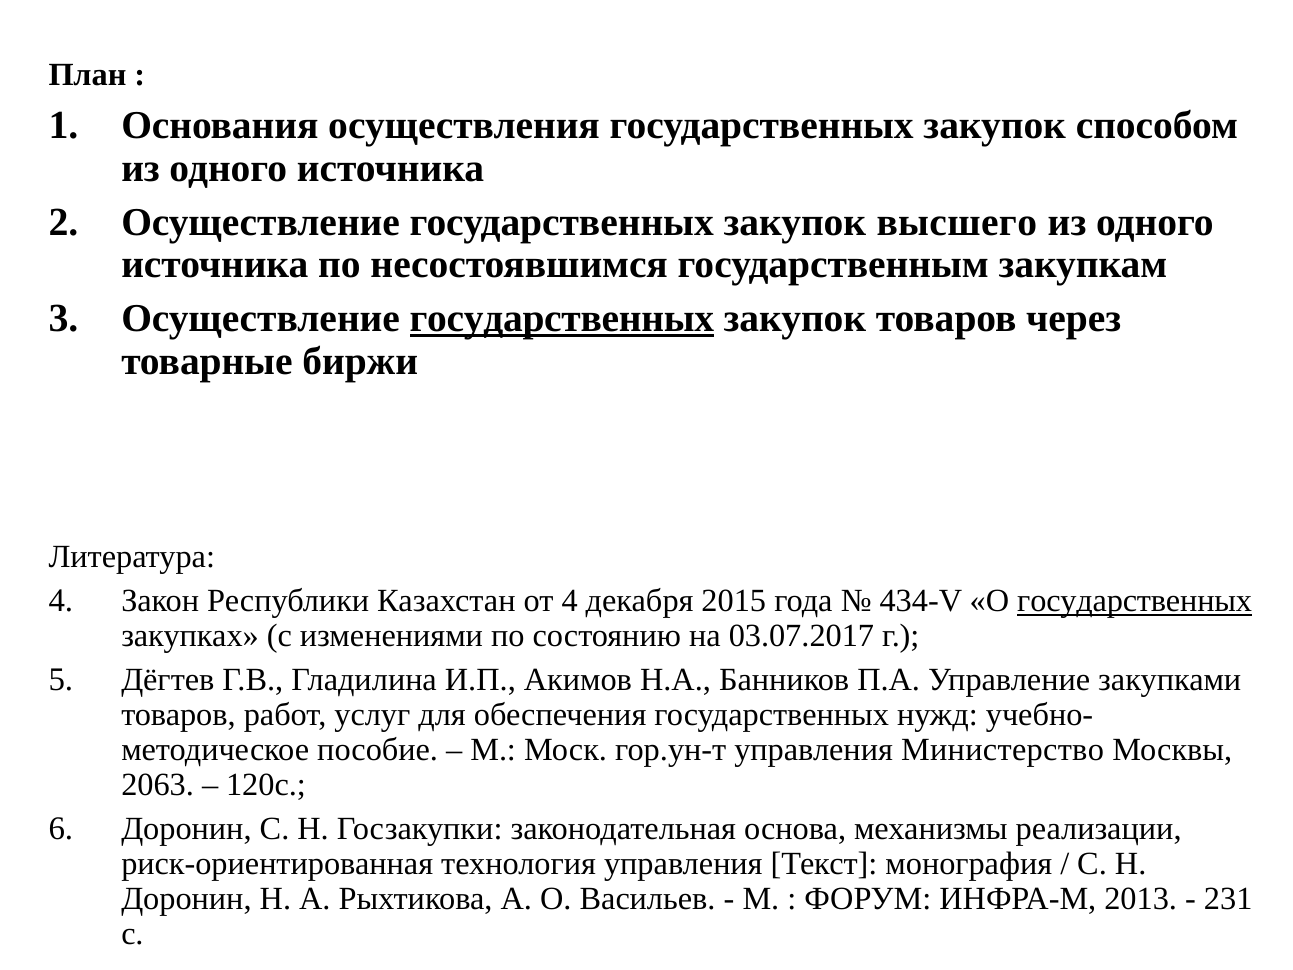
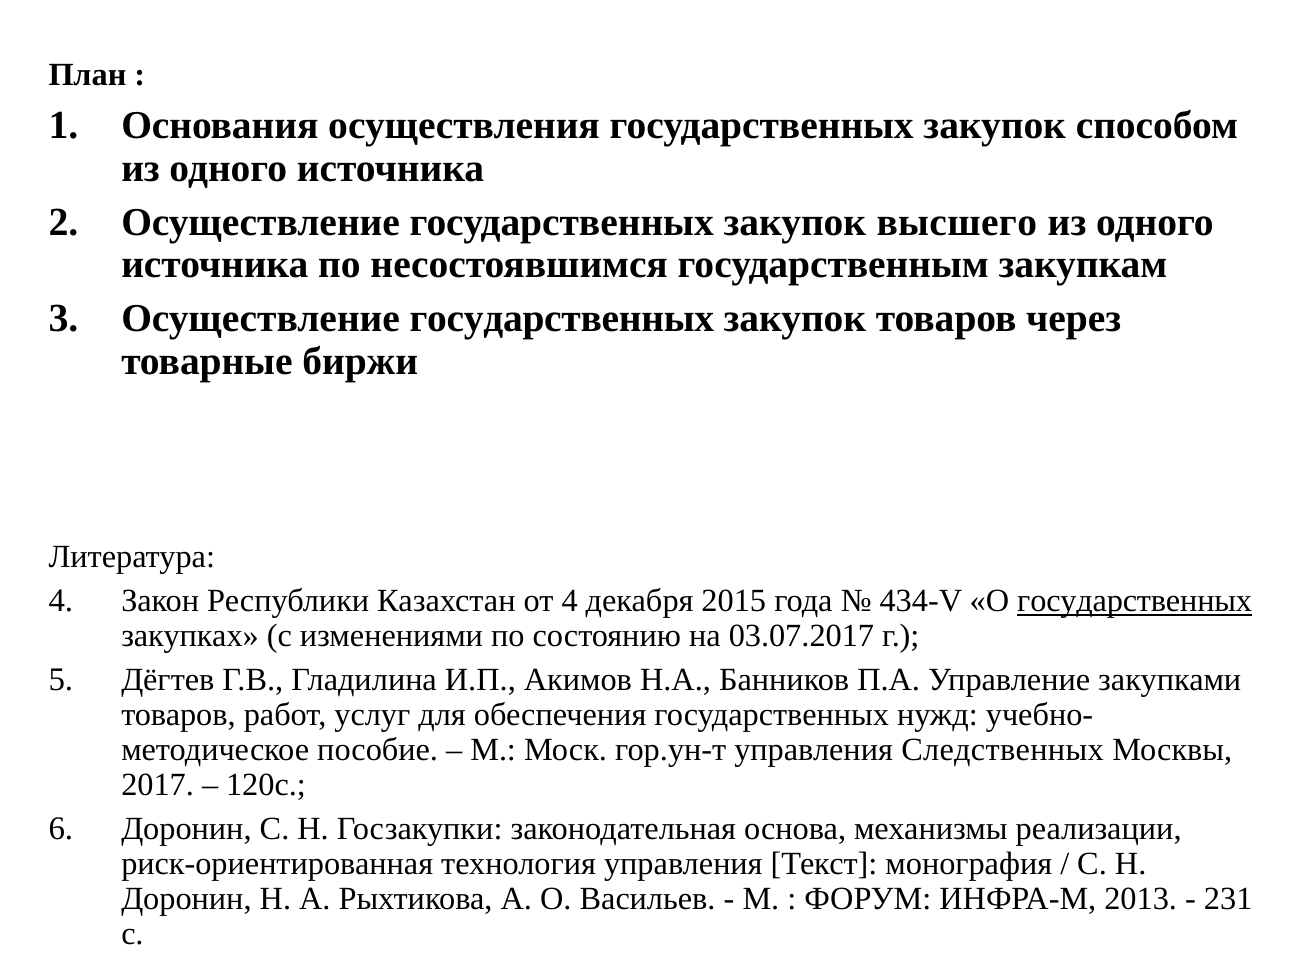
государственных underline: present -> none (562, 319)
Министерство: Министерство -> Следственных (1002, 750)
2063: 2063 -> 2017 (158, 785)
